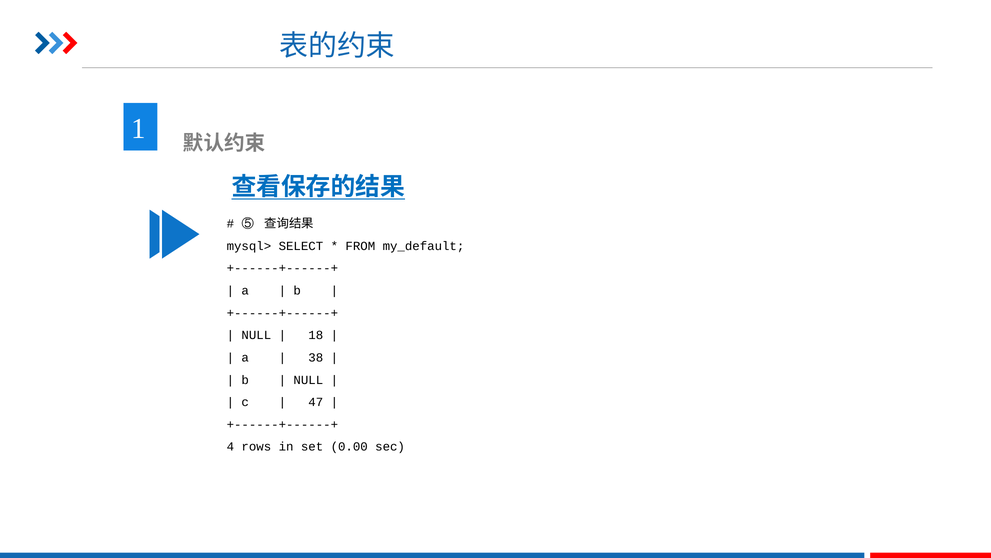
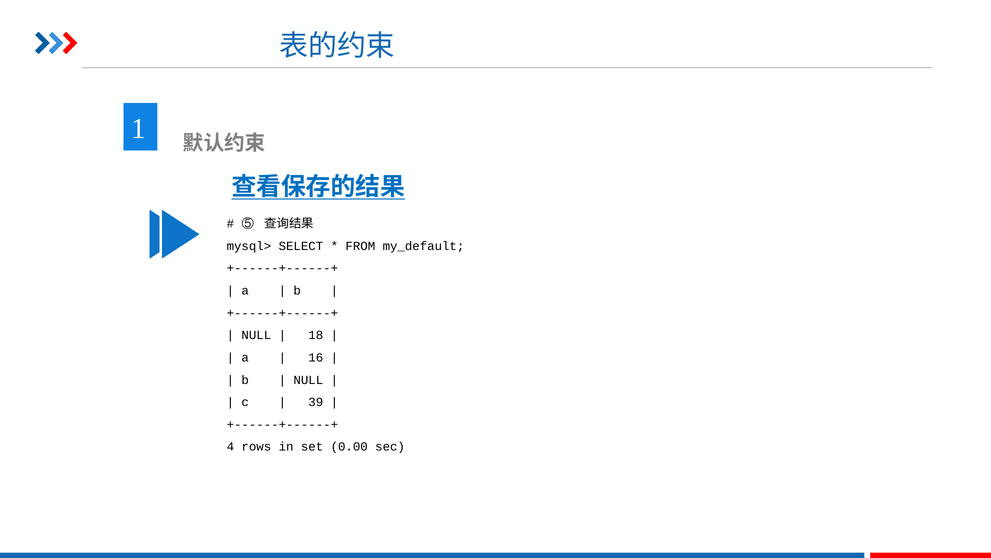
38: 38 -> 16 (316, 357)
47: 47 -> 39 (316, 402)
